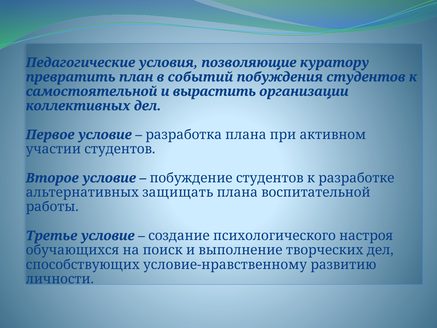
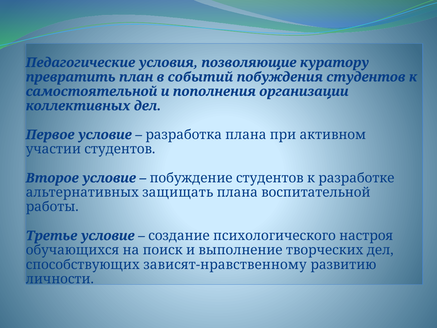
вырастить: вырастить -> пополнения (214, 91)
условие-нравственному: условие-нравственному -> зависят-нравственному (225, 264)
